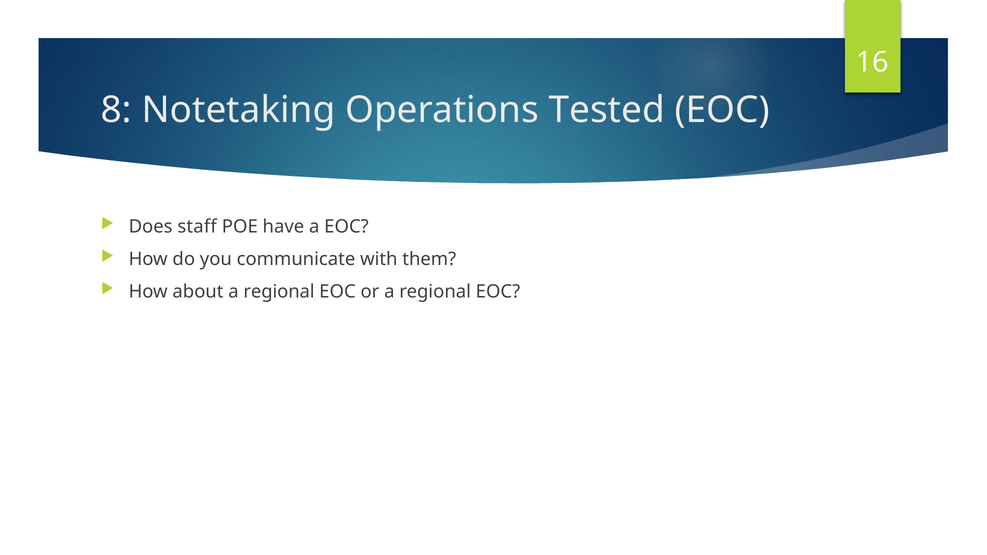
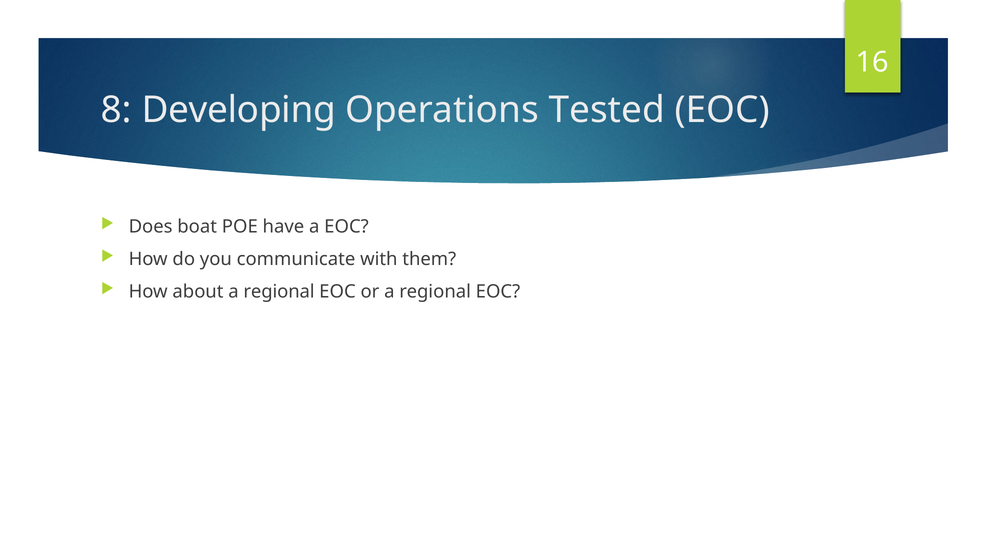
Notetaking: Notetaking -> Developing (239, 110)
staff: staff -> boat (197, 227)
